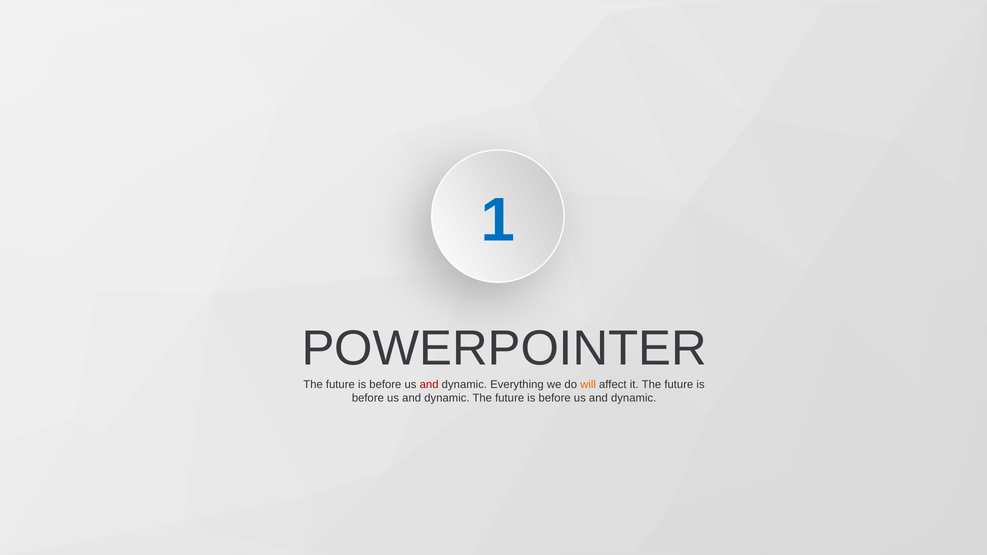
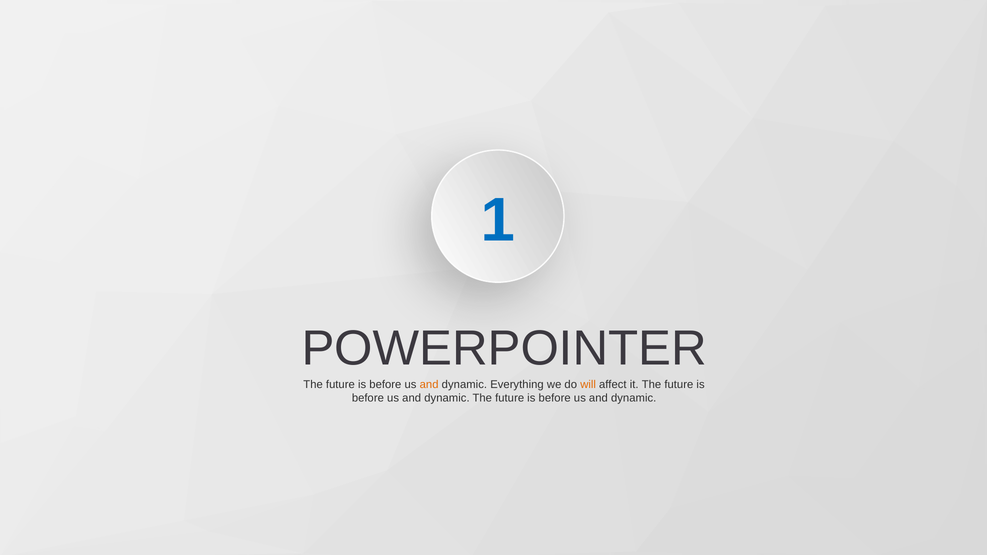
and colour: red -> orange (429, 385)
